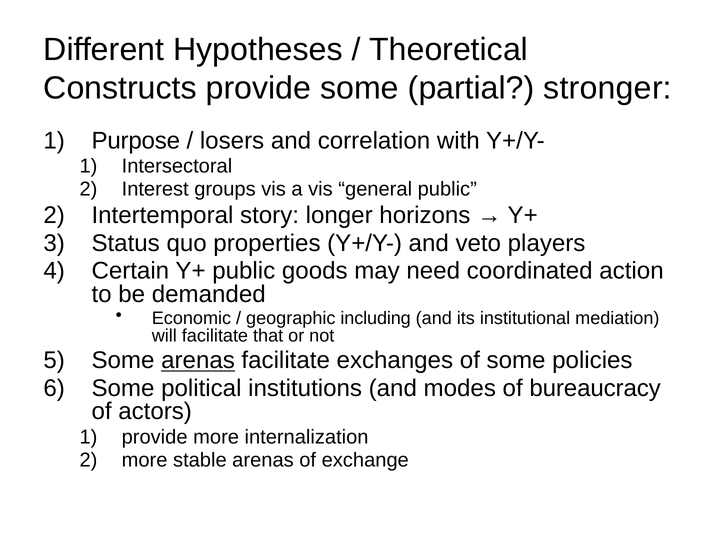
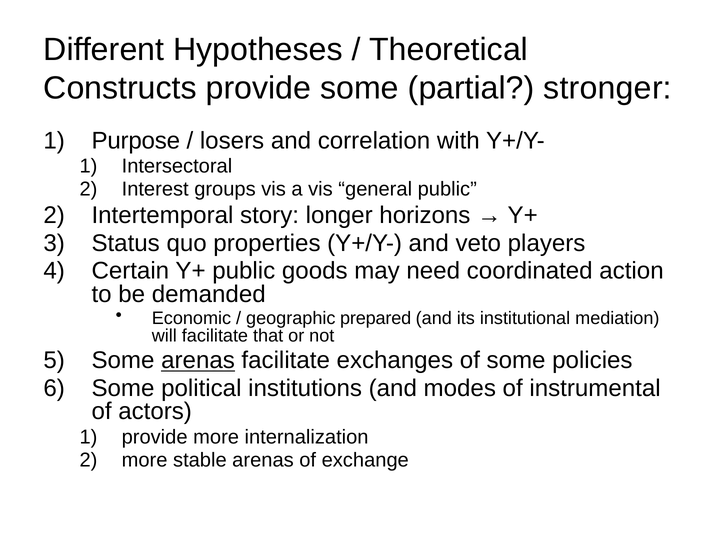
including: including -> prepared (376, 318)
bureaucracy: bureaucracy -> instrumental (595, 389)
